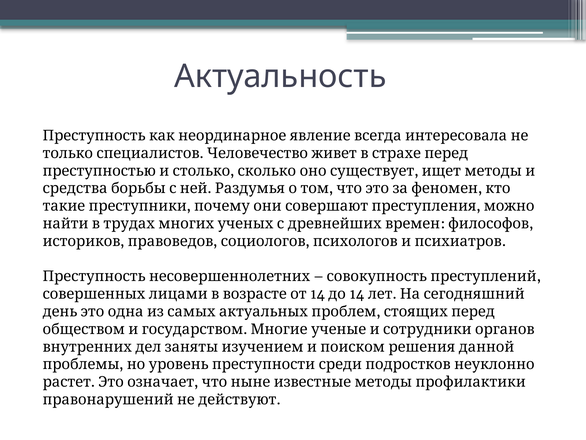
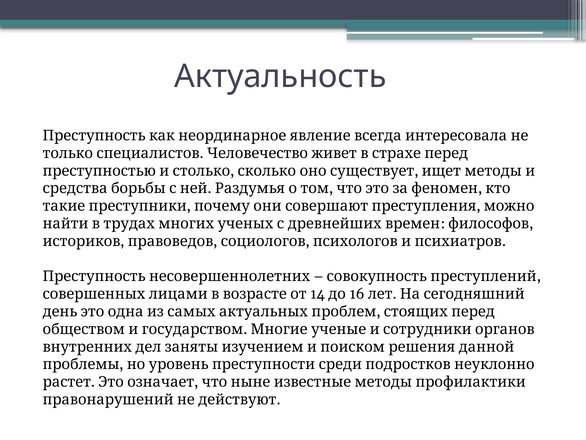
14 14: 14 -> 16 (357, 294)
